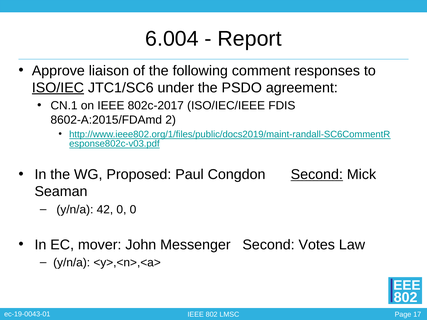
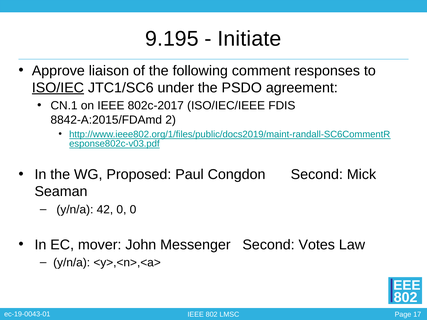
6.004: 6.004 -> 9.195 (172, 39)
Report: Report -> Initiate (250, 39)
8602-A:2015/FDAmd: 8602-A:2015/FDAmd -> 8842-A:2015/FDAmd (106, 120)
Second underline: present -> none (317, 175)
